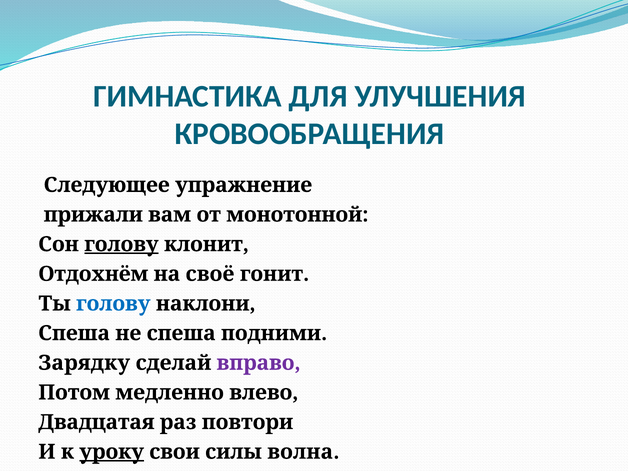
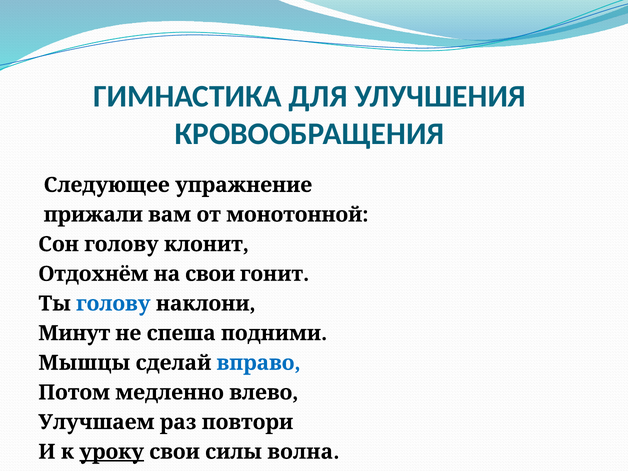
голову underline: present -> none (121, 244)
на своё: своё -> свои (210, 274)
Спеша: Спеша -> Минут (74, 333)
Зарядку: Зарядку -> Мышцы (84, 363)
вправо colour: purple -> blue (259, 363)
Двадцатая: Двадцатая -> Улучшаем (96, 422)
